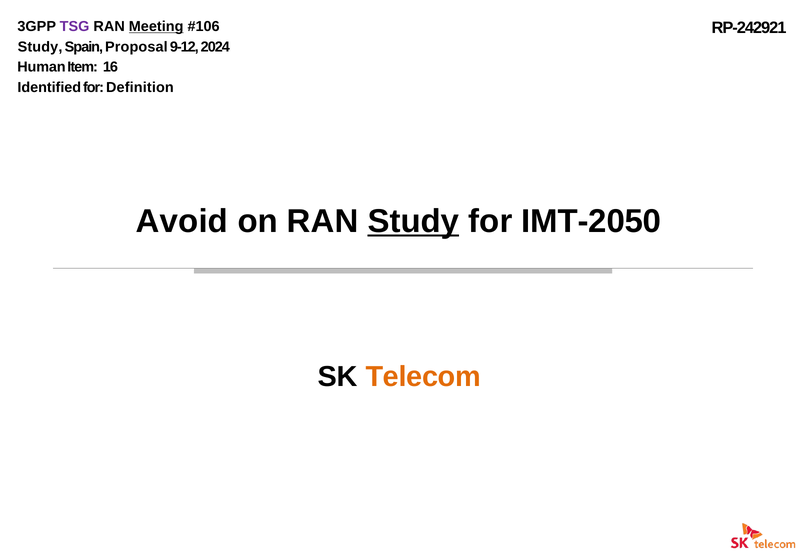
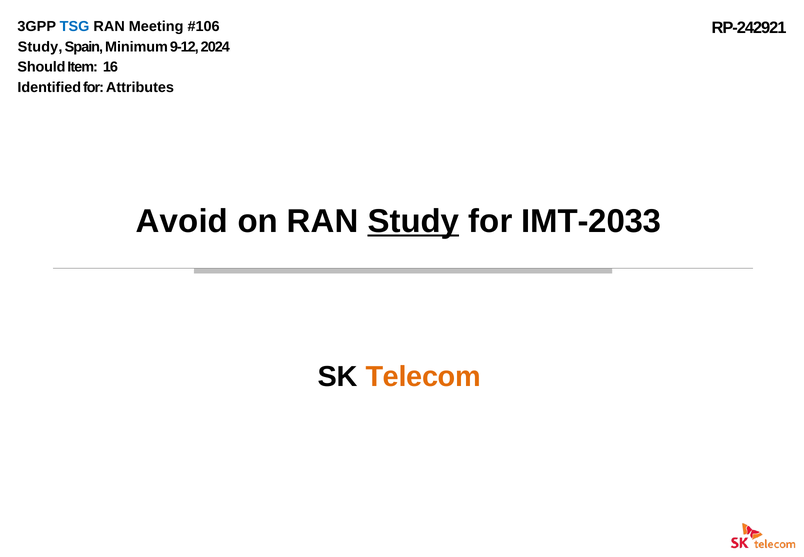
TSG colour: purple -> blue (75, 27)
Meeting underline: present -> none (156, 27)
Proposal: Proposal -> Minimum (136, 47)
Human: Human -> Should (41, 67)
Definition: Definition -> Attributes (140, 87)
IMT-2050: IMT-2050 -> IMT-2033 (591, 221)
